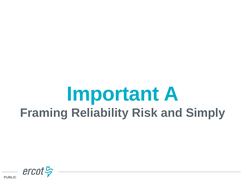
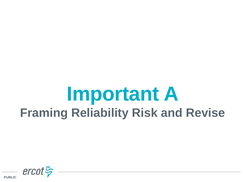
Simply: Simply -> Revise (205, 113)
